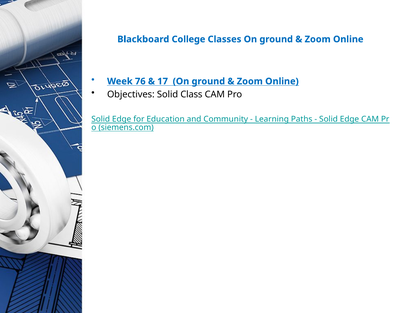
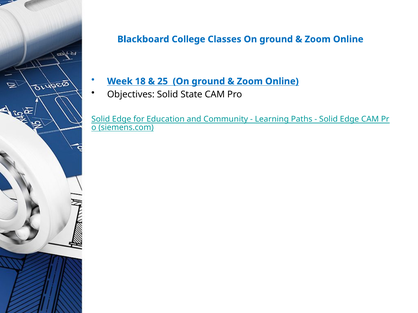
76: 76 -> 18 (140, 81)
17: 17 -> 25 (163, 81)
Class: Class -> State (191, 94)
